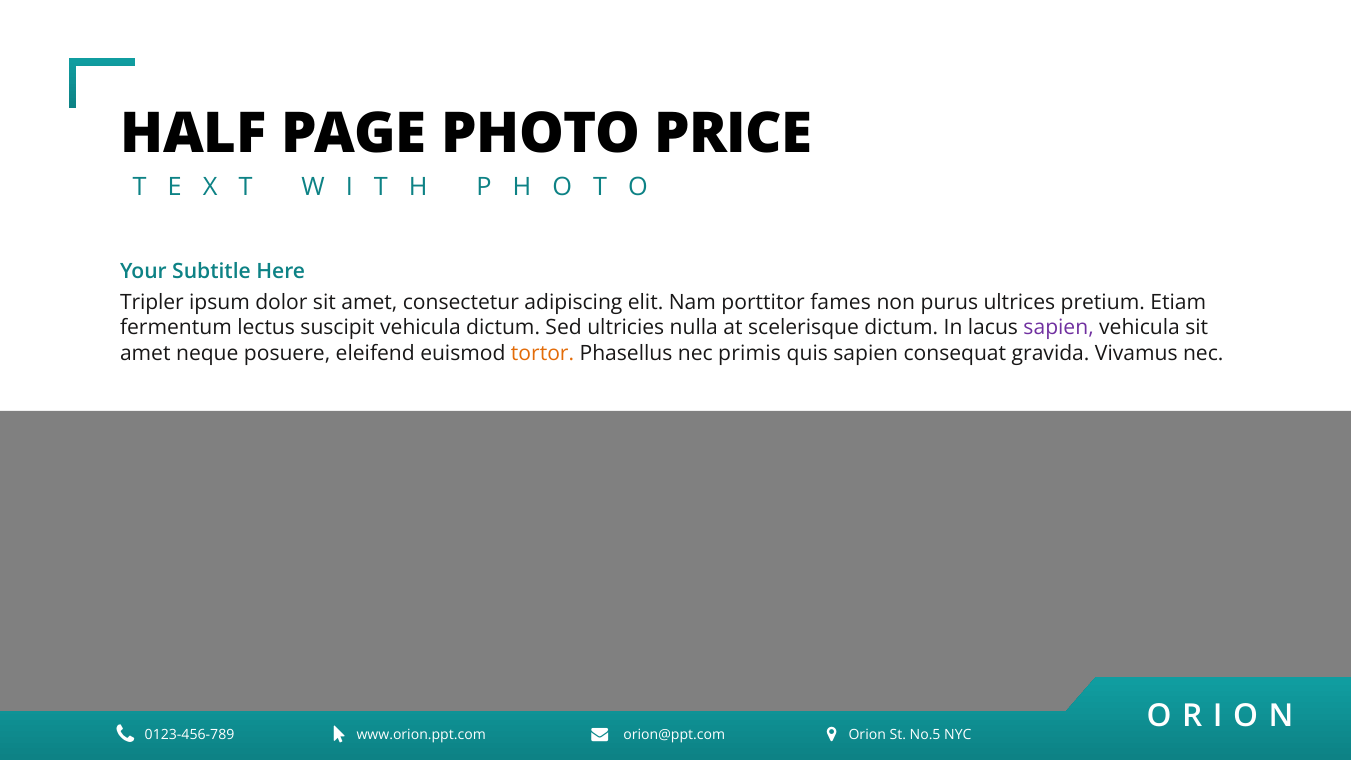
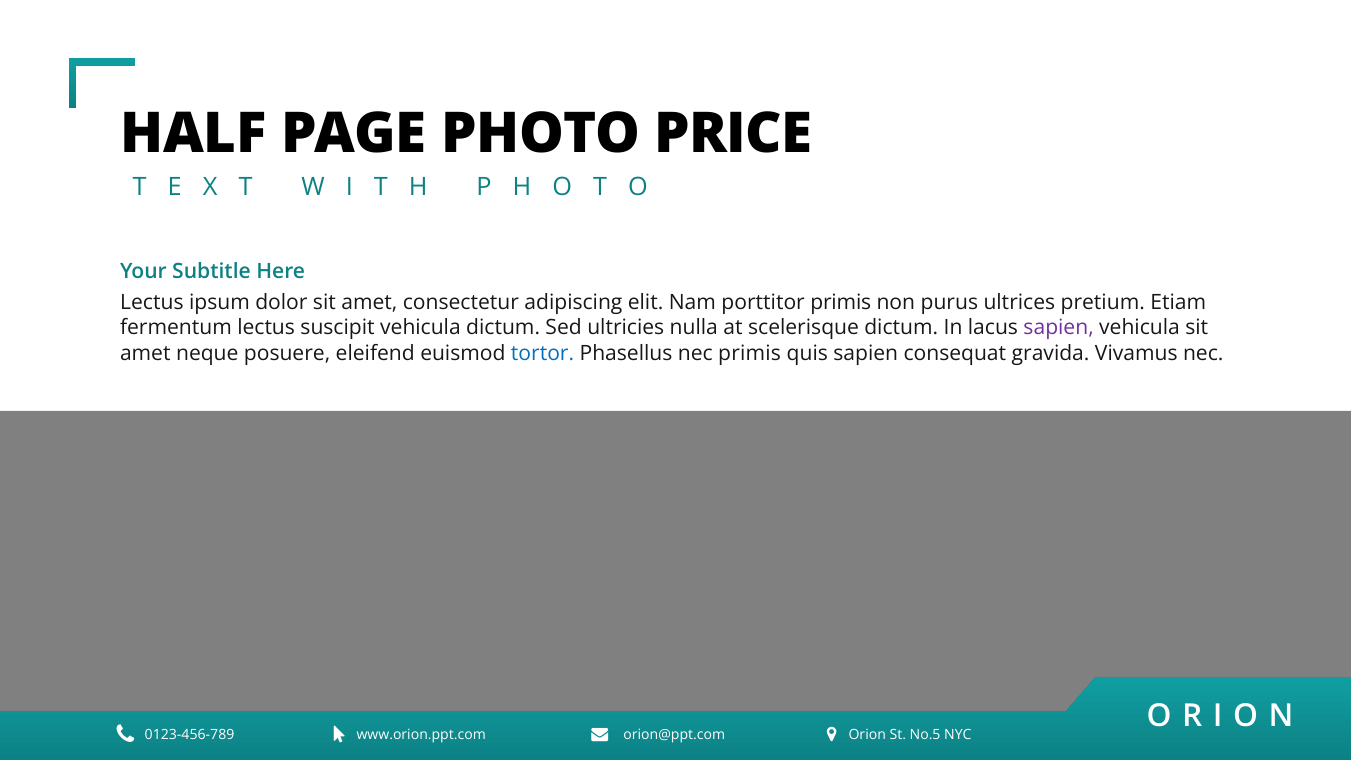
Tripler: Tripler -> Lectus (152, 303)
porttitor fames: fames -> primis (841, 303)
tortor colour: orange -> blue (543, 353)
